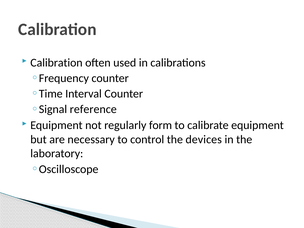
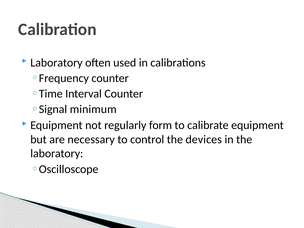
Calibration: Calibration -> Laboratory (56, 63)
reference: reference -> minimum (93, 109)
